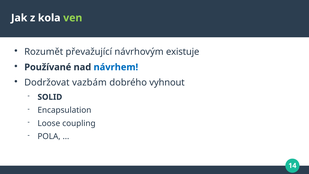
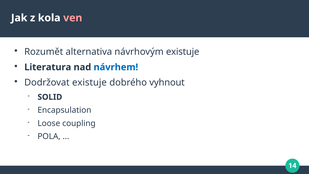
ven colour: light green -> pink (73, 18)
převažující: převažující -> alternativa (89, 52)
Používané: Používané -> Literatura (48, 67)
Dodržovat vazbám: vazbám -> existuje (89, 82)
